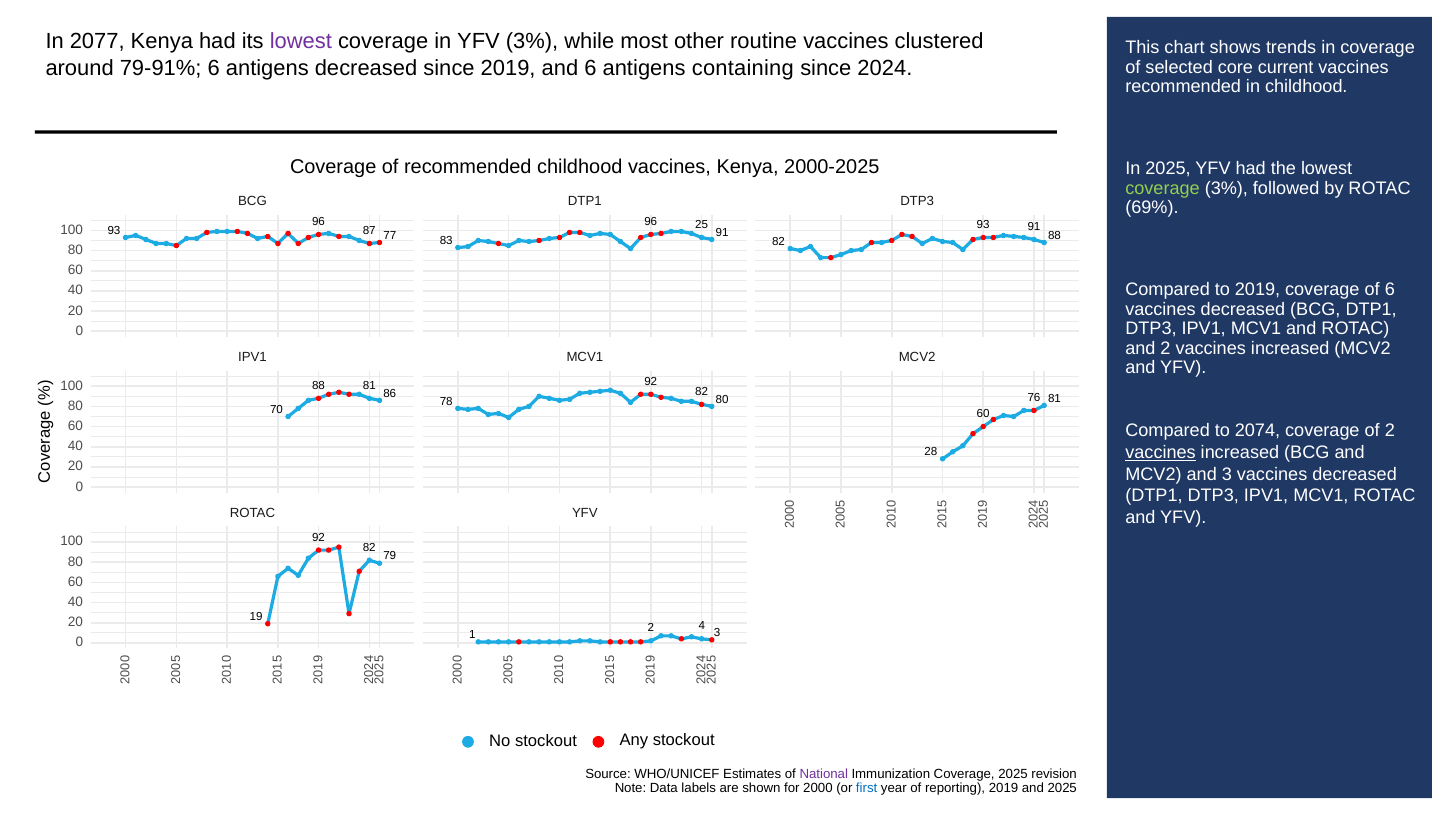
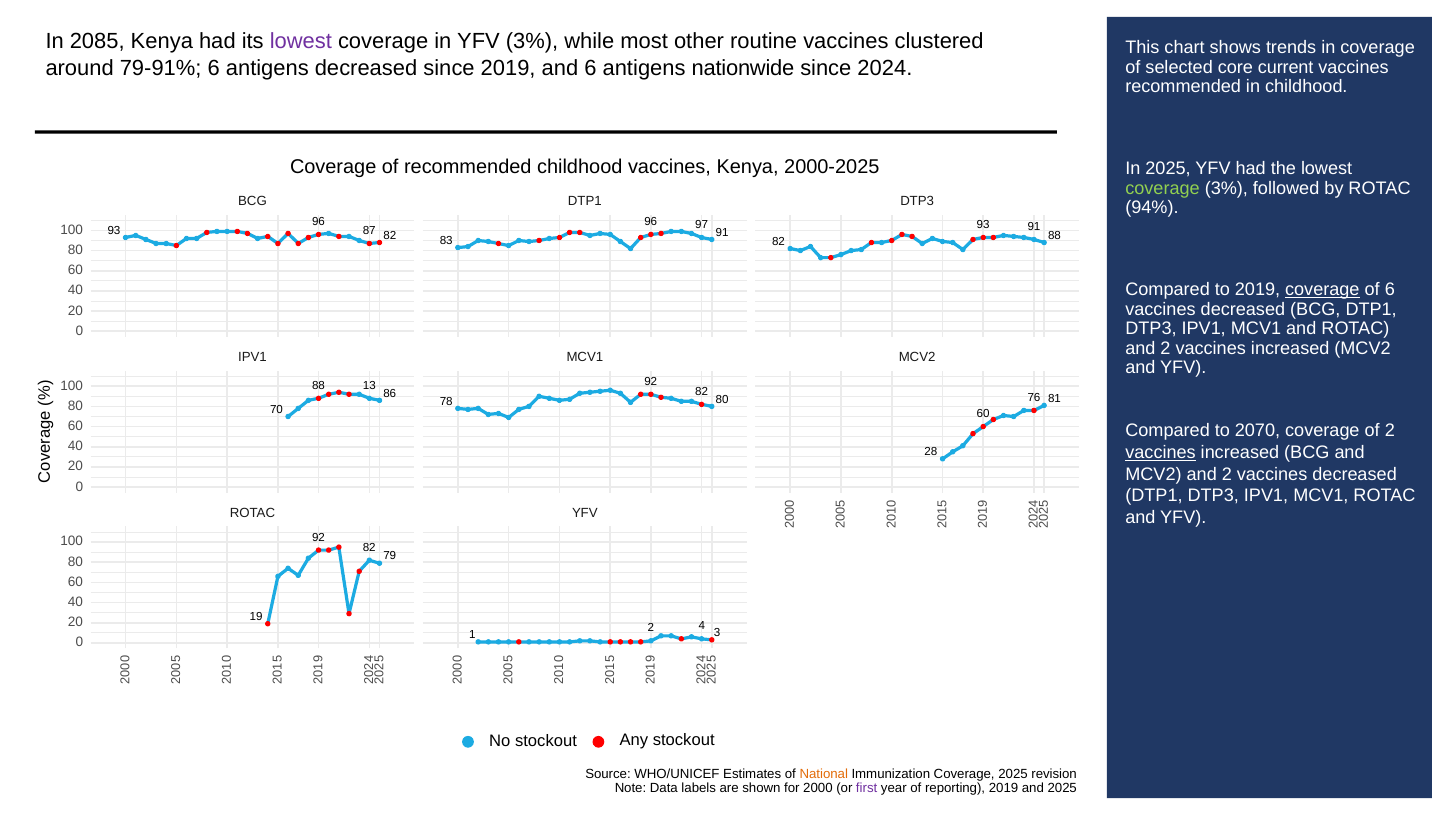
2077: 2077 -> 2085 (97, 42)
containing: containing -> nationwide (743, 68)
69%: 69% -> 94% (1152, 208)
25: 25 -> 97 (702, 225)
93 77: 77 -> 82 (390, 236)
coverage underline: none -> present (1322, 290)
88 81: 81 -> 13 (369, 386)
2074: 2074 -> 2070 (1257, 431)
MCV2 and 3: 3 -> 2 (1227, 475)
National colour: purple -> orange (824, 775)
first colour: blue -> purple (867, 789)
